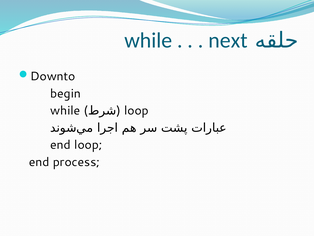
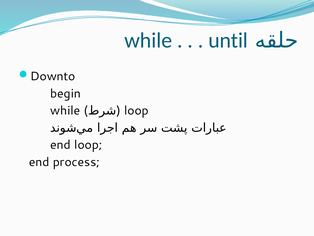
next: next -> until (228, 40)
